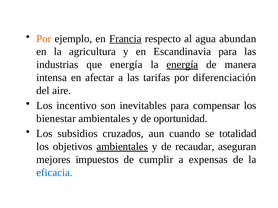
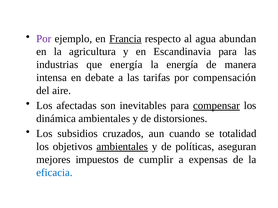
Por colour: orange -> purple (44, 39)
energía underline: present -> none (182, 65)
afectar: afectar -> debate (100, 78)
diferenciación: diferenciación -> compensación (225, 78)
incentivo: incentivo -> afectadas (77, 106)
compensar underline: none -> present (216, 106)
bienestar: bienestar -> dinámica (56, 119)
oportunidad: oportunidad -> distorsiones (181, 119)
recaudar: recaudar -> políticas (195, 147)
